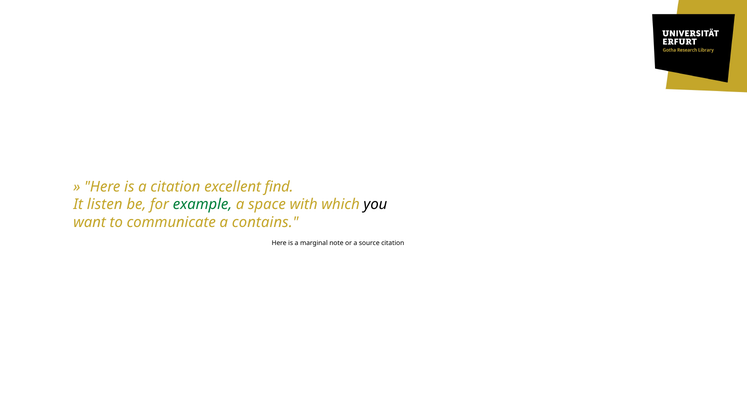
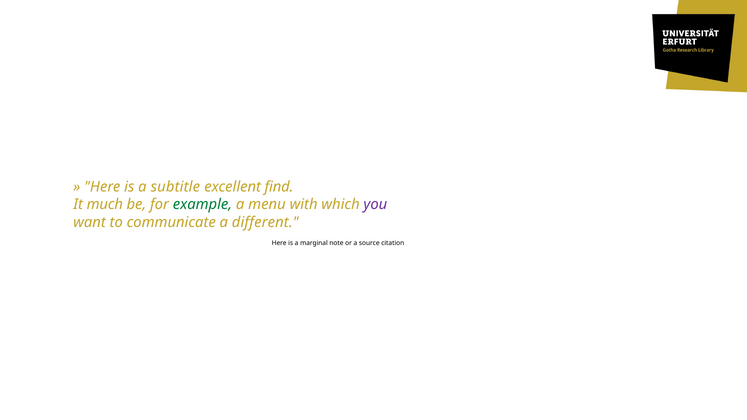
a citation: citation -> subtitle (175, 187)
listen: listen -> much (105, 205)
space: space -> menu (267, 205)
you colour: black -> purple (375, 205)
contains: contains -> different (265, 222)
